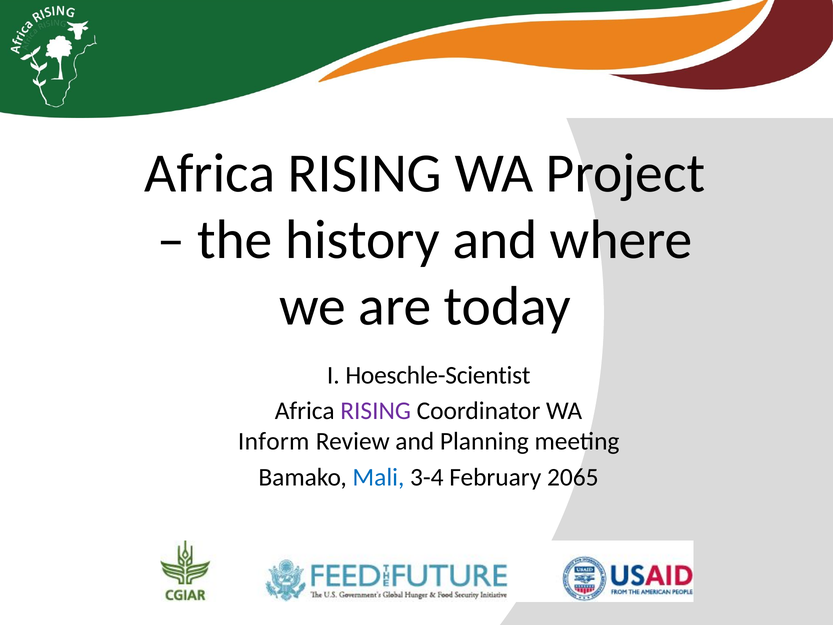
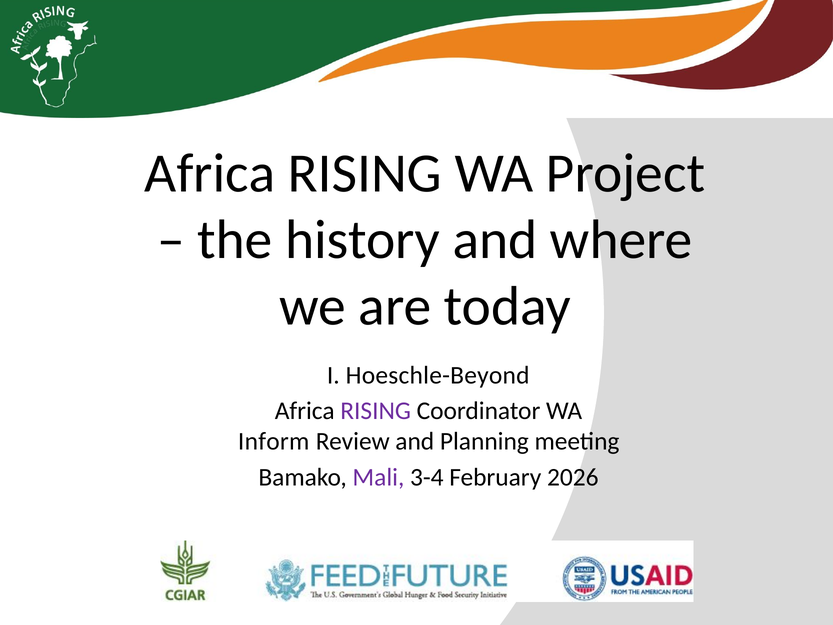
Hoeschle-Scientist: Hoeschle-Scientist -> Hoeschle-Beyond (438, 375)
Mali colour: blue -> purple (378, 477)
2065: 2065 -> 2026 (573, 477)
